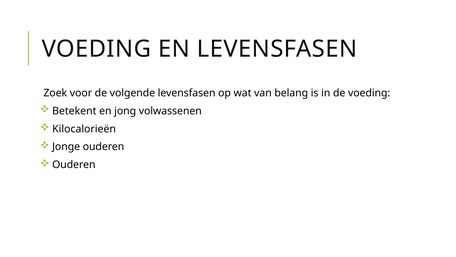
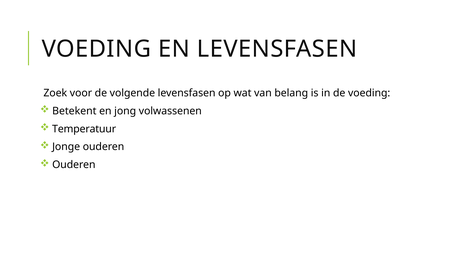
Kilocalorieën: Kilocalorieën -> Temperatuur (84, 129)
